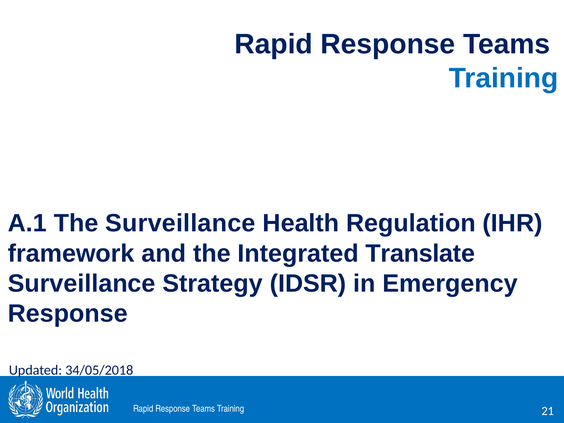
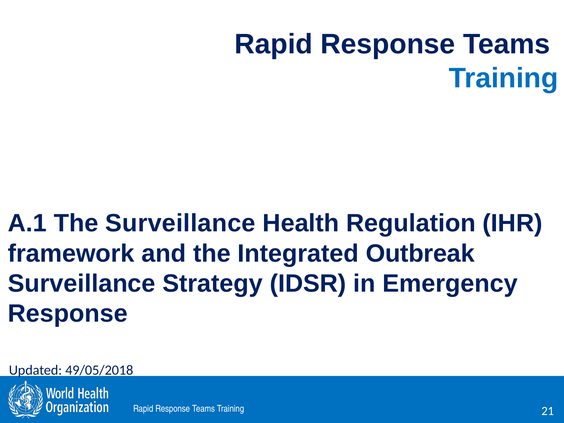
Translate: Translate -> Outbreak (420, 253)
34/05/2018: 34/05/2018 -> 49/05/2018 (99, 370)
